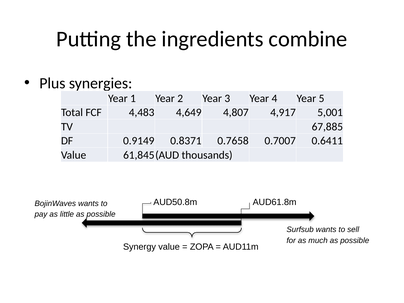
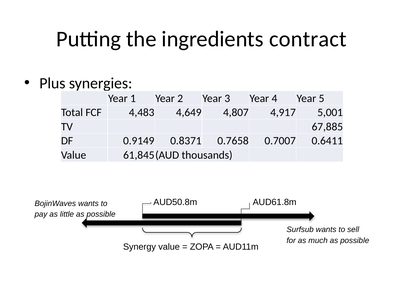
combine: combine -> contract (308, 39)
